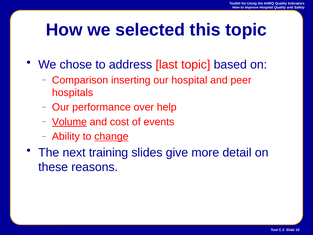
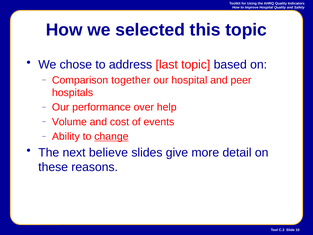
inserting: inserting -> together (131, 80)
Volume underline: present -> none (69, 122)
training: training -> believe (108, 152)
